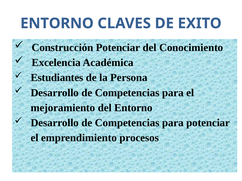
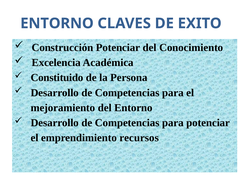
Estudiantes: Estudiantes -> Constituido (57, 78)
procesos: procesos -> recursos (139, 138)
